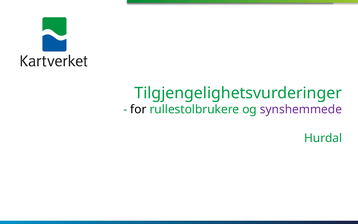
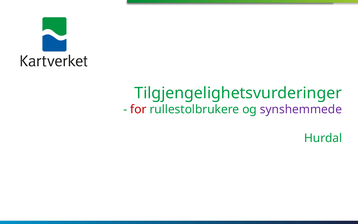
for colour: black -> red (138, 109)
